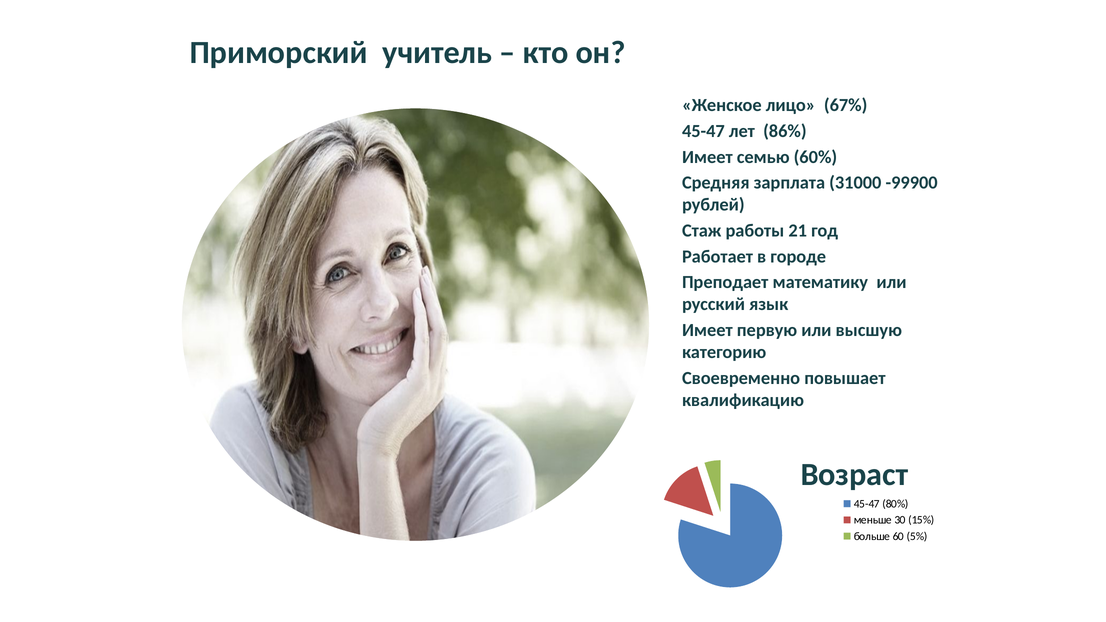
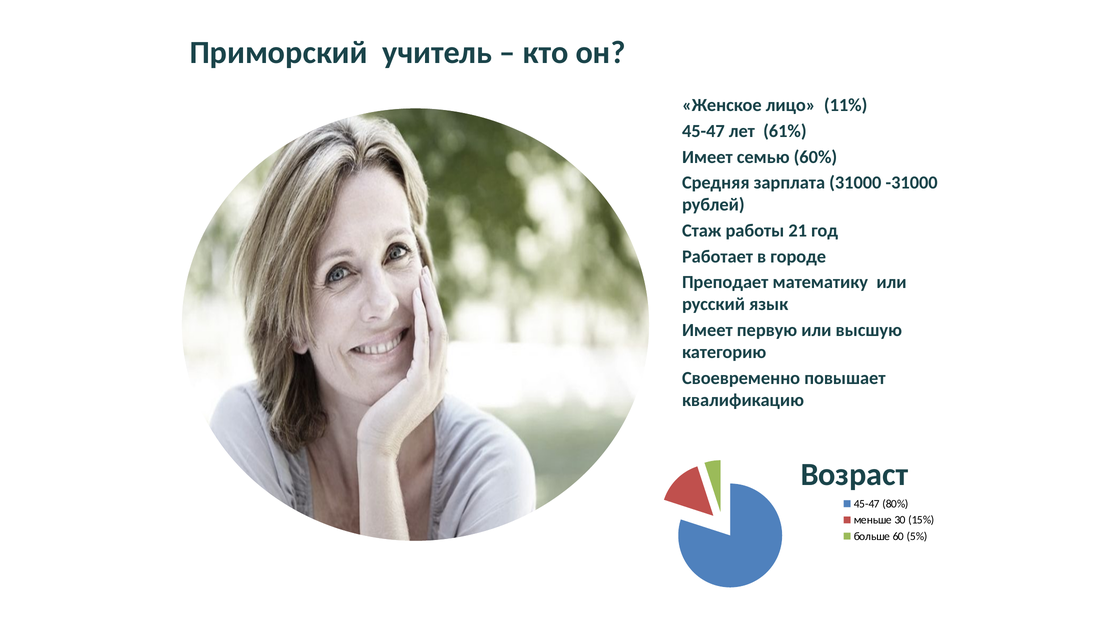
67%: 67% -> 11% (846, 105)
86%: 86% -> 61% (785, 131)
-99900: -99900 -> -31000 (912, 183)
